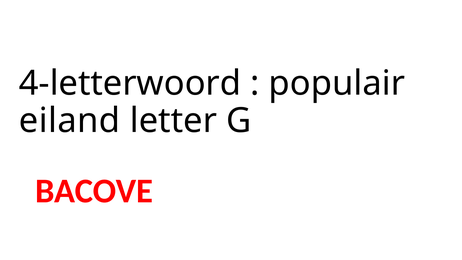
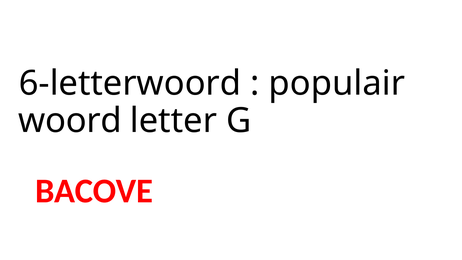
4-letterwoord: 4-letterwoord -> 6-letterwoord (130, 83)
eiland: eiland -> woord (70, 121)
